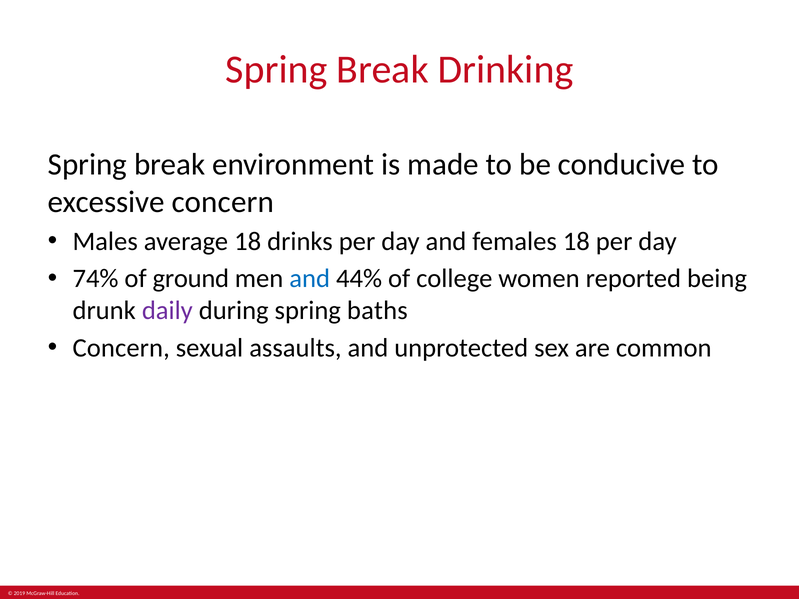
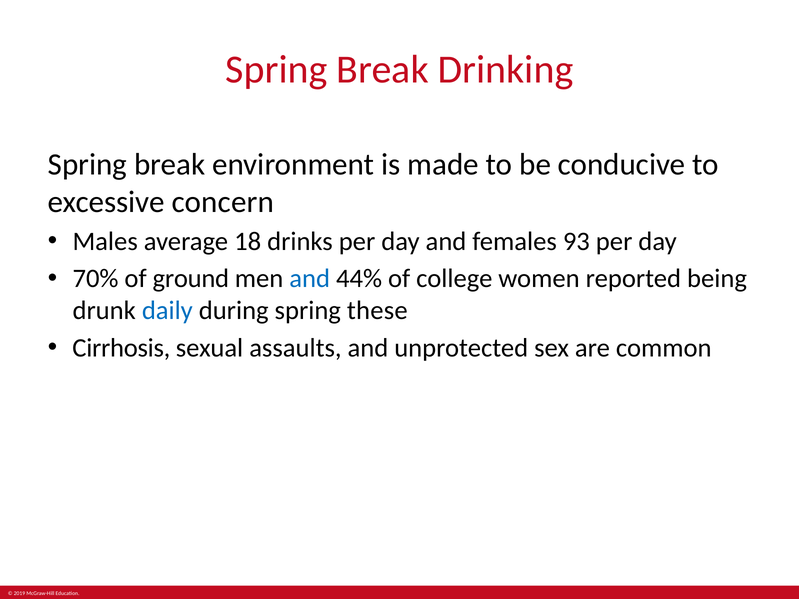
females 18: 18 -> 93 (576, 242)
74%: 74% -> 70% (96, 279)
daily colour: purple -> blue (167, 311)
baths: baths -> these (377, 311)
Concern: Concern -> Cirrhosis (121, 348)
